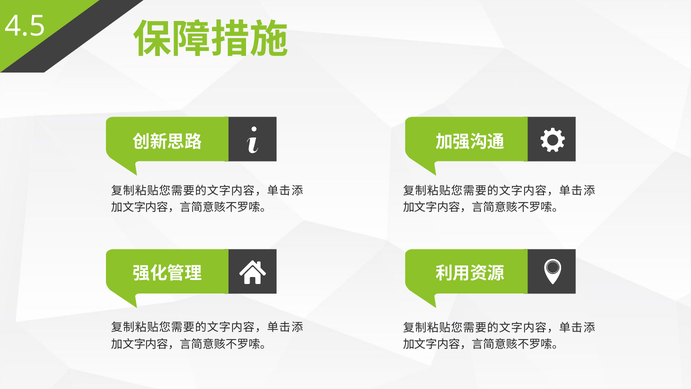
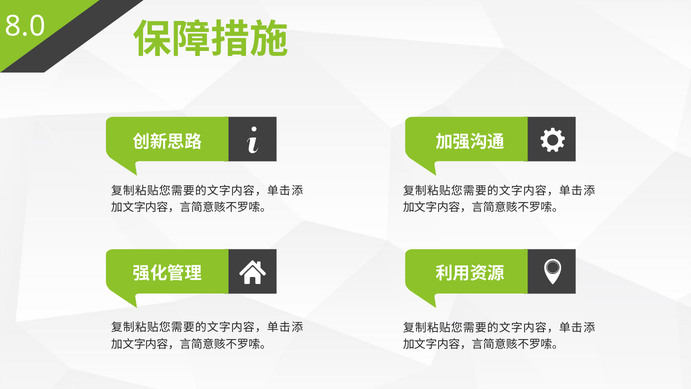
4.5: 4.5 -> 8.0 (25, 26)
